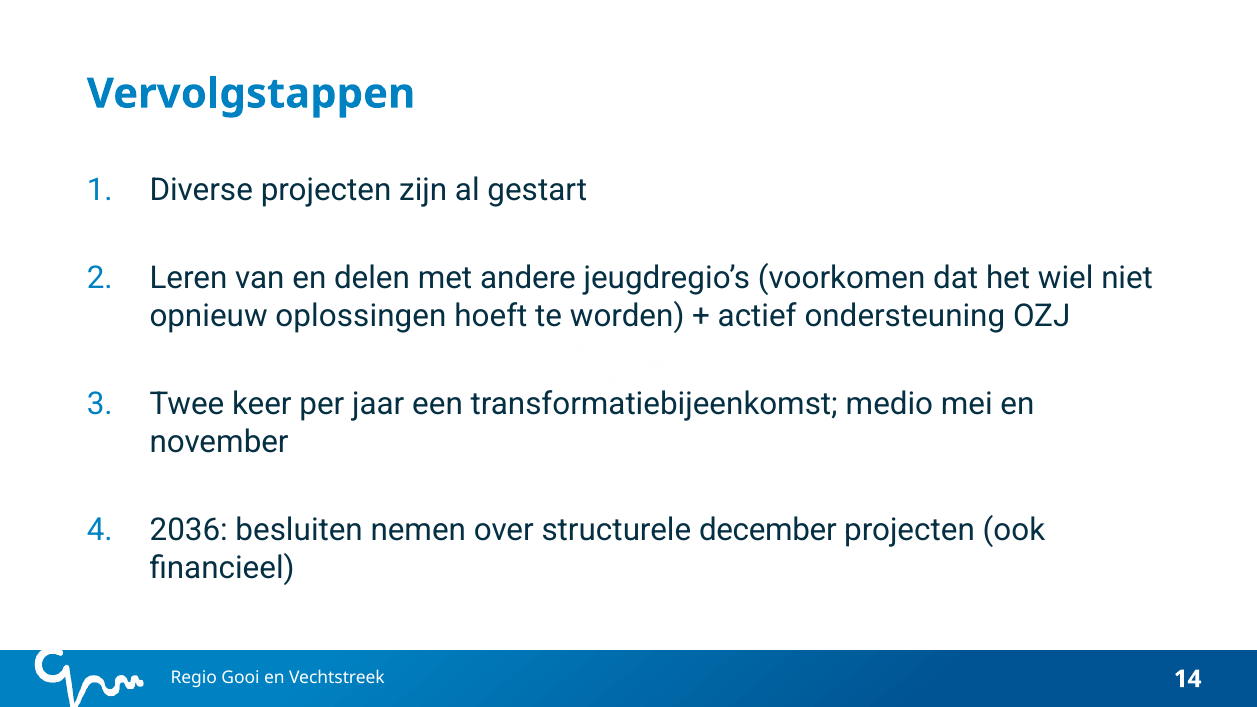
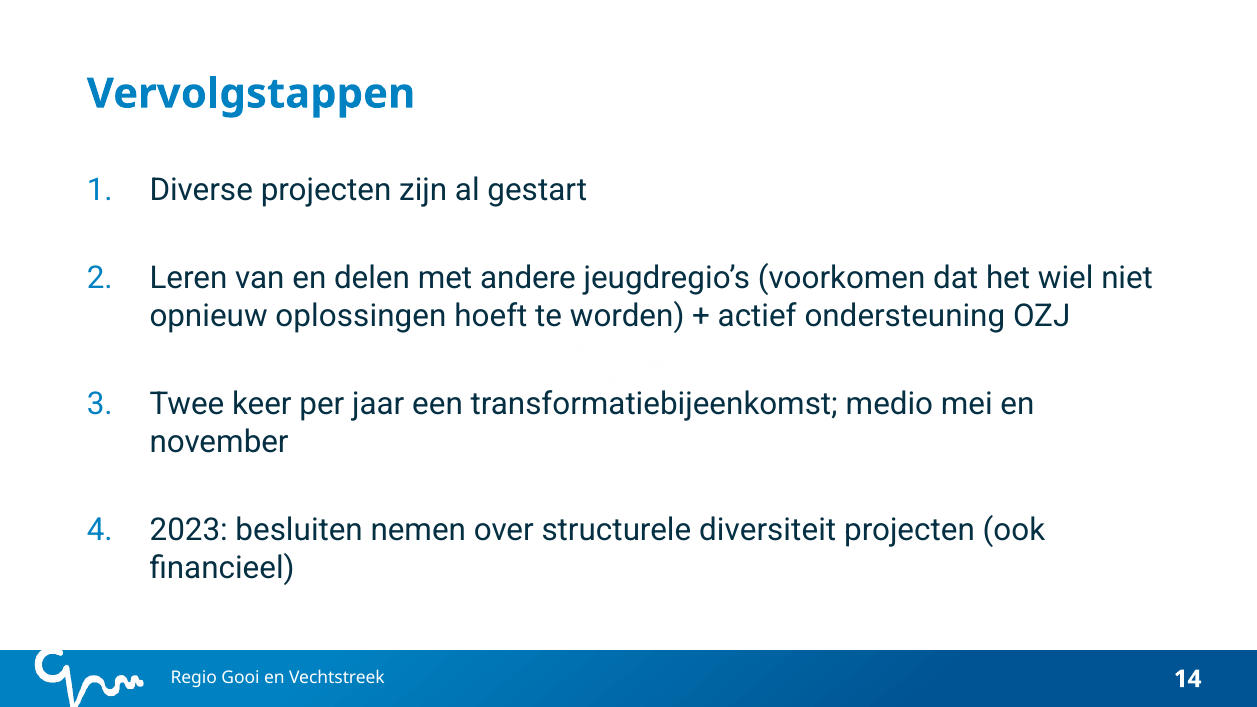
2036: 2036 -> 2023 (189, 530)
december: december -> diversiteit (768, 530)
